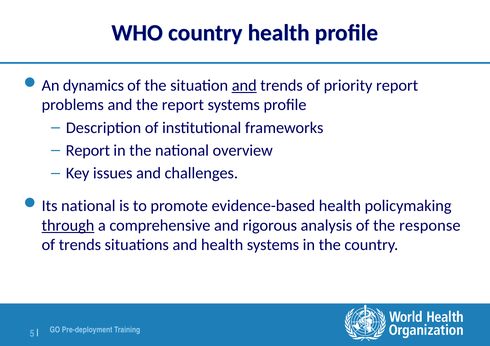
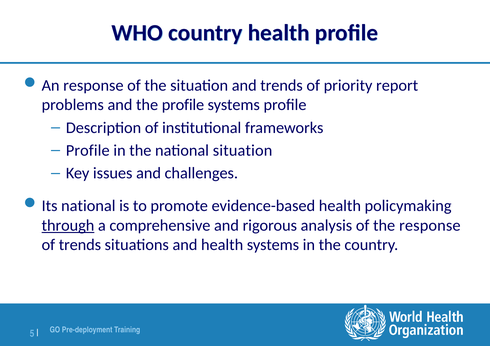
An dynamics: dynamics -> response (93, 85)
and underline: present -> none (244, 85)
the report: report -> profile (183, 105)
Report: Report -> Profile (88, 151)
national overview: overview -> situation (243, 151)
